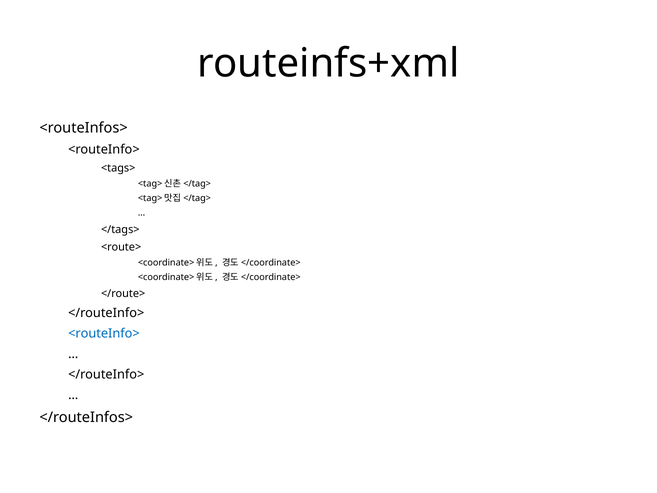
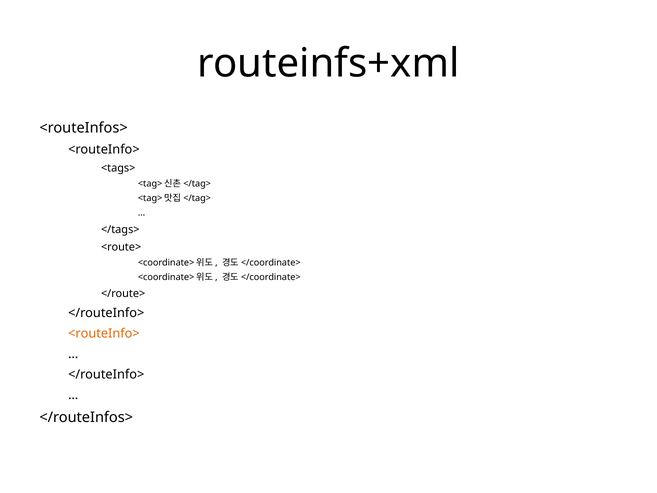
<routeInfo> colour: blue -> orange (104, 333)
